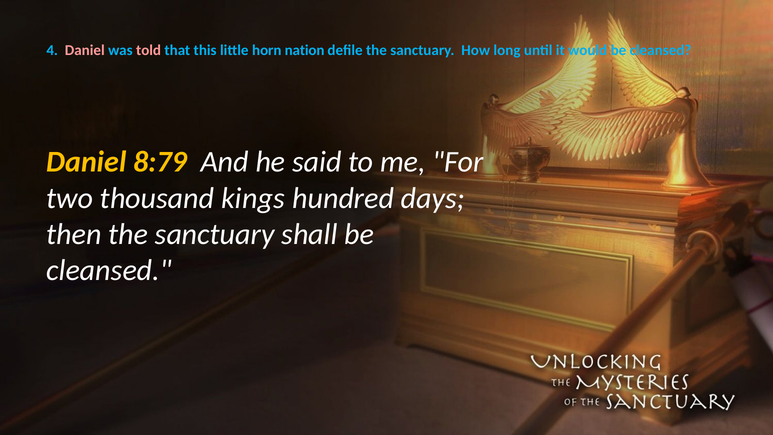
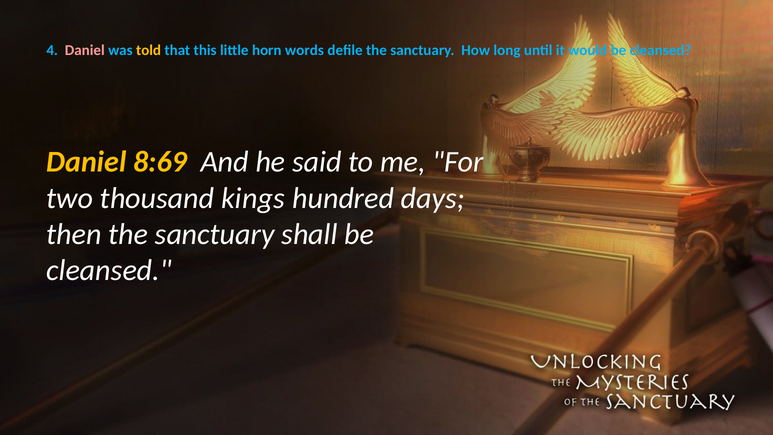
told colour: pink -> yellow (149, 50)
nation: nation -> words (304, 50)
8:79: 8:79 -> 8:69 (160, 162)
